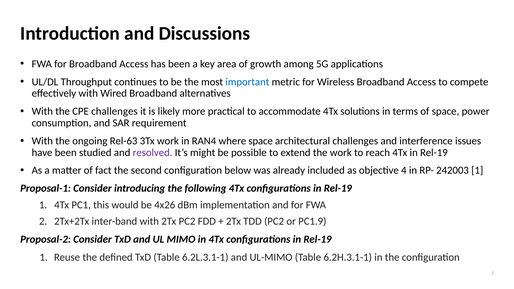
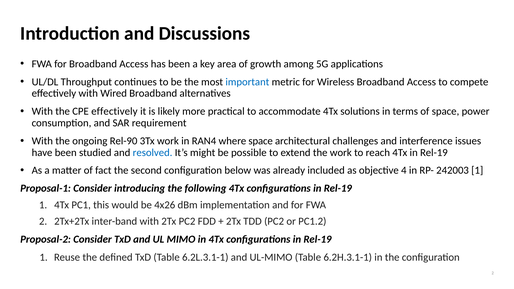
CPE challenges: challenges -> effectively (114, 111)
Rel-63: Rel-63 -> Rel-90 (124, 141)
resolved colour: purple -> blue (153, 153)
PC1.9: PC1.9 -> PC1.2 (312, 221)
